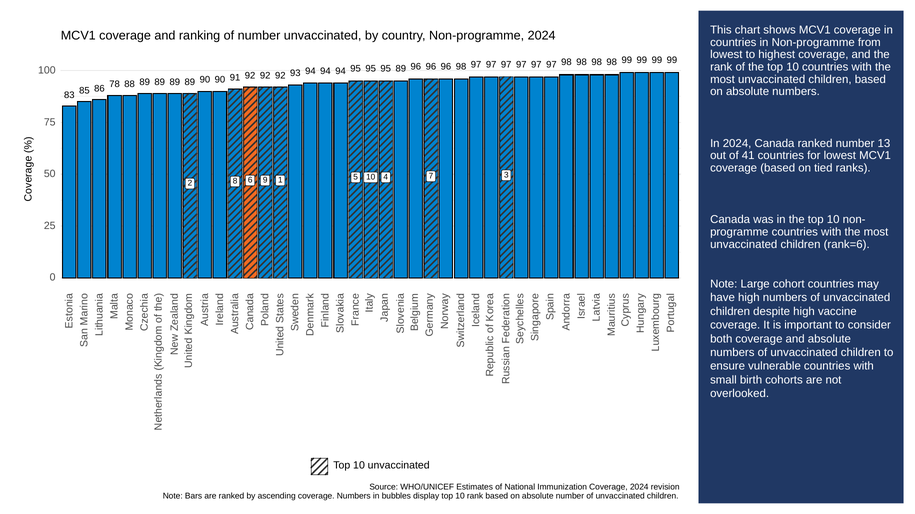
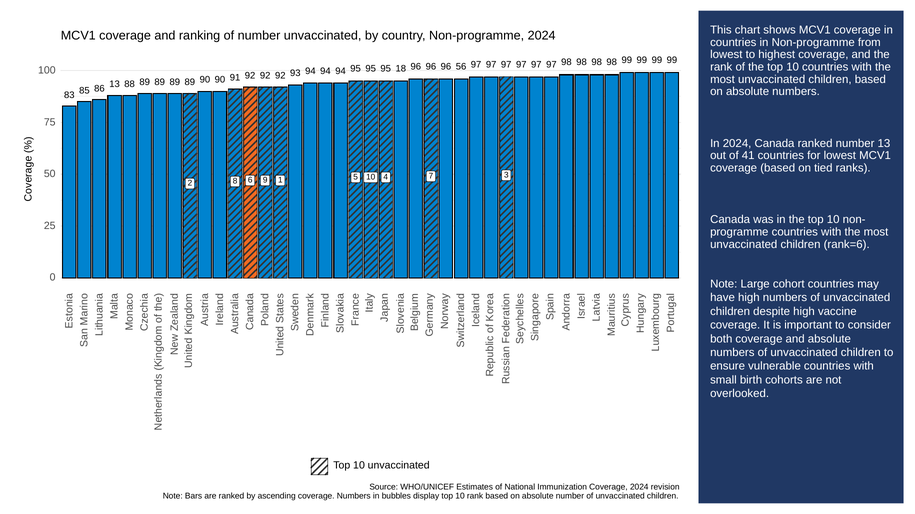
96 98: 98 -> 56 (461, 67)
95 89: 89 -> 18 (401, 69)
86 78: 78 -> 13 (115, 84)
